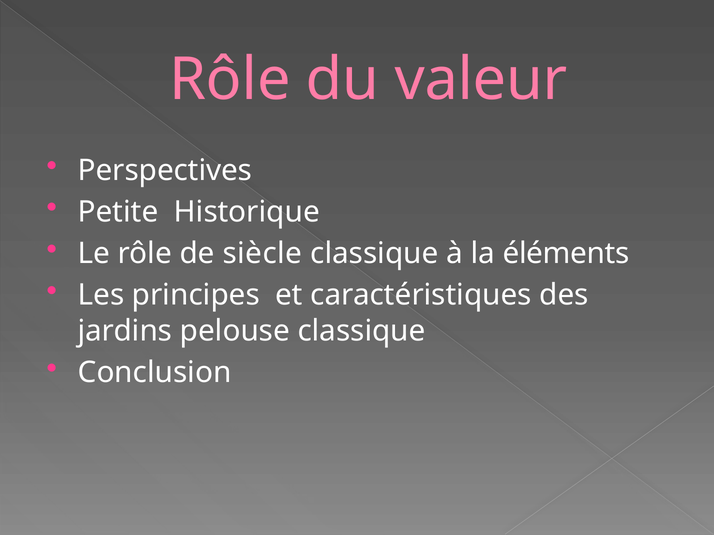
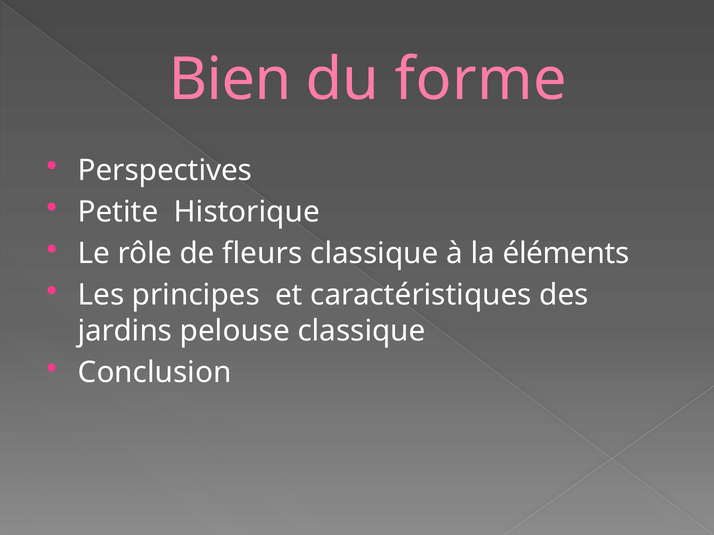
Rôle: Rôle -> Bien (230, 80)
valeur: valeur -> forme (481, 80)
siècle: siècle -> fleurs (262, 254)
